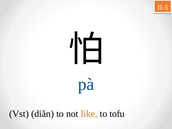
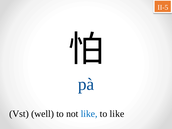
diǎn: diǎn -> well (43, 114)
like colour: orange -> blue (89, 114)
to tofu: tofu -> like (117, 114)
